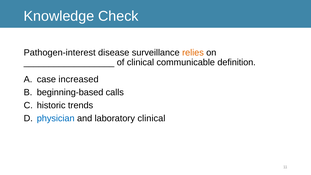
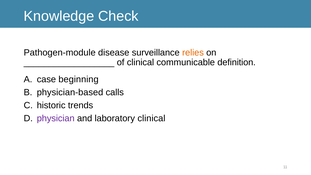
Pathogen-interest: Pathogen-interest -> Pathogen-module (60, 53)
increased: increased -> beginning (79, 79)
beginning-based: beginning-based -> physician-based (70, 92)
physician colour: blue -> purple (56, 118)
